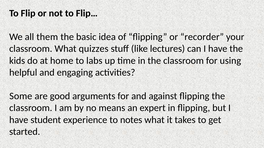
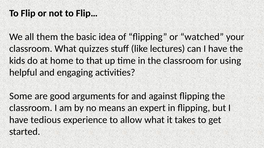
recorder: recorder -> watched (202, 37)
labs: labs -> that (94, 61)
student: student -> tedious (46, 120)
notes: notes -> allow (131, 120)
